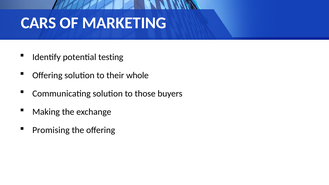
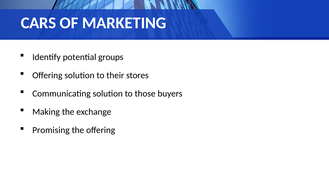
testing: testing -> groups (111, 57)
whole: whole -> stores (137, 75)
